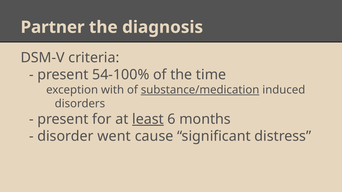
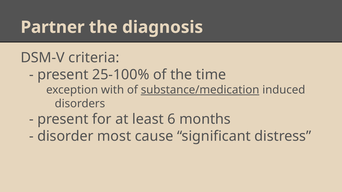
54-100%: 54-100% -> 25-100% (121, 75)
least underline: present -> none (148, 119)
went: went -> most (114, 137)
